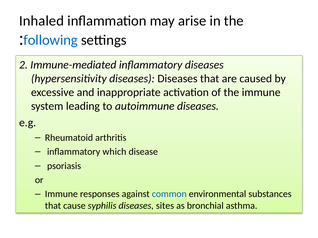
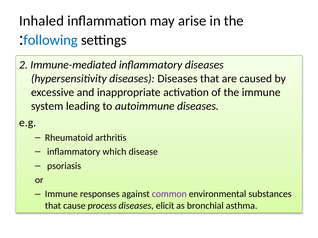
common colour: blue -> purple (169, 194)
syphilis: syphilis -> process (102, 206)
sites: sites -> elicit (165, 206)
